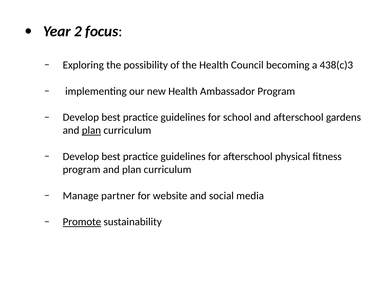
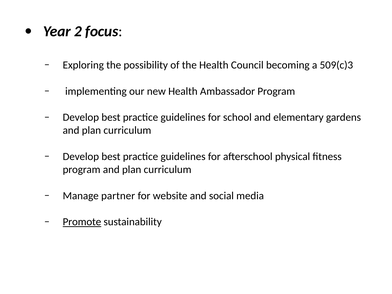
438(c)3: 438(c)3 -> 509(c)3 (336, 65)
and afterschool: afterschool -> elementary (298, 117)
plan underline: present -> none (91, 130)
